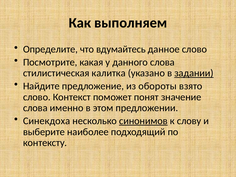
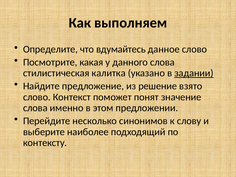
обороты: обороты -> решение (158, 86)
Синекдоха: Синекдоха -> Перейдите (47, 121)
синонимов underline: present -> none (143, 121)
